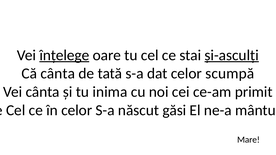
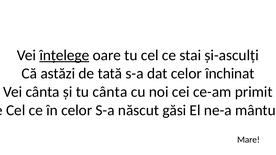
și-asculți underline: present -> none (232, 55)
Că cânta: cânta -> astăzi (58, 74)
scumpă: scumpă -> închinat (230, 74)
tu inima: inima -> cânta (110, 92)
